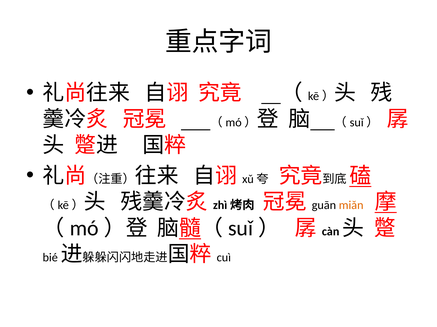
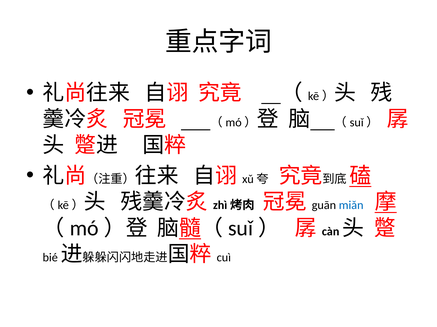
miǎn colour: orange -> blue (351, 206)
